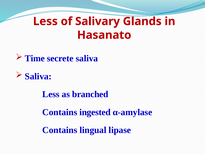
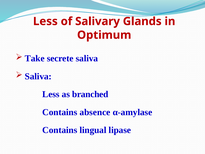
Hasanato: Hasanato -> Optimum (104, 35)
Time: Time -> Take (35, 58)
ingested: ingested -> absence (95, 112)
